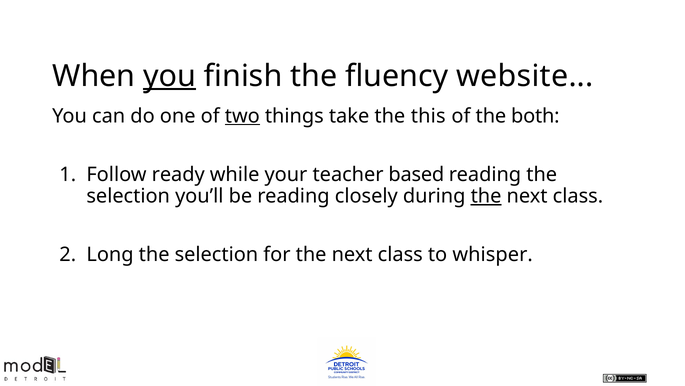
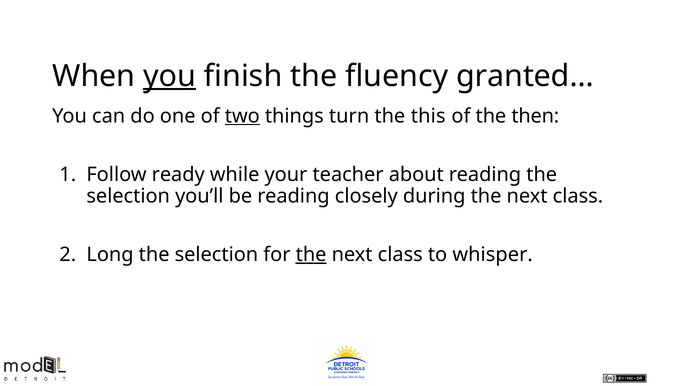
website: website -> granted (525, 76)
take: take -> turn (349, 116)
both: both -> then (535, 116)
based: based -> about (416, 174)
the underline: present -> none (486, 196)
the underline: none -> present (311, 254)
